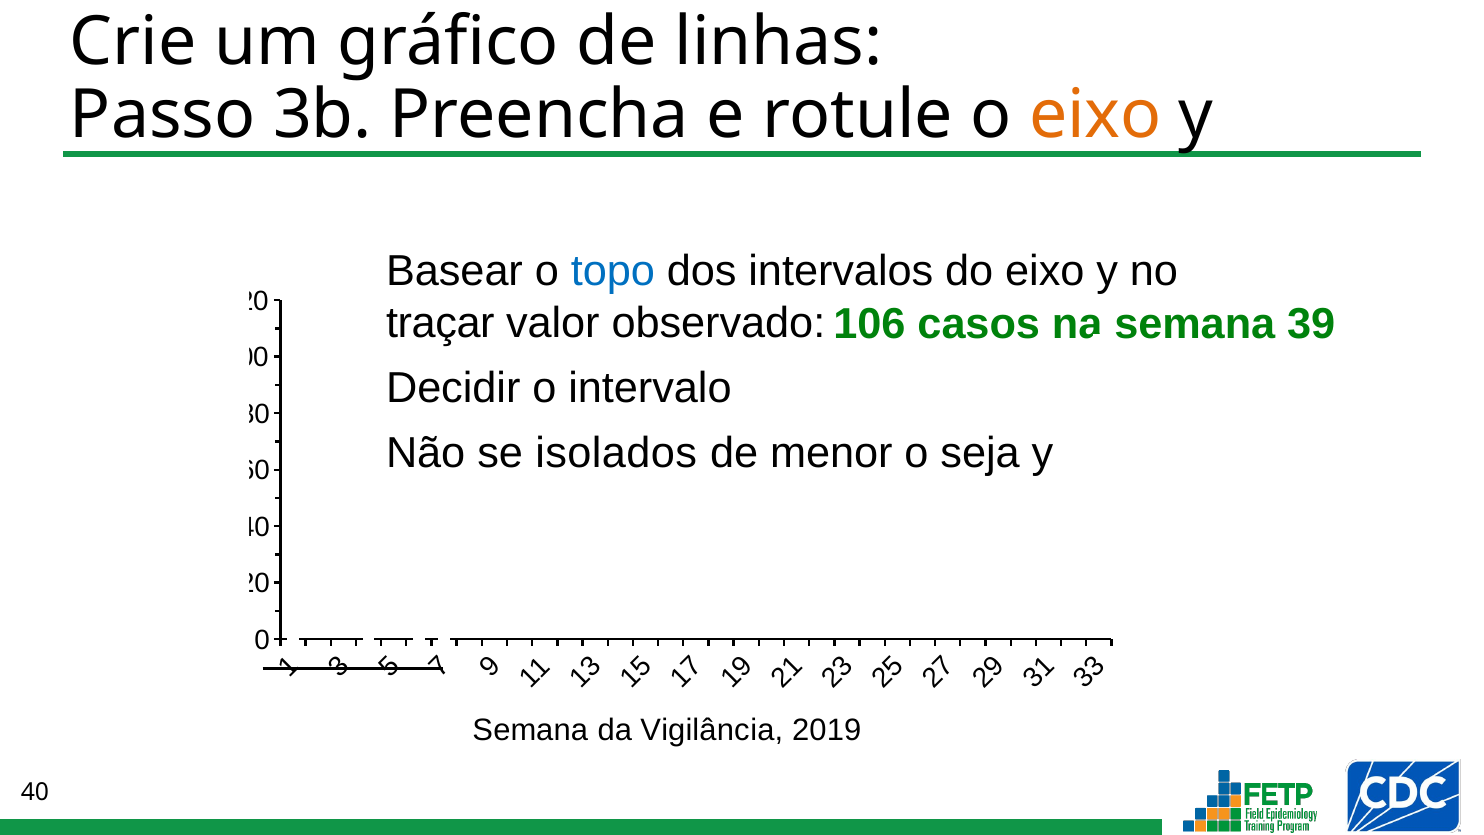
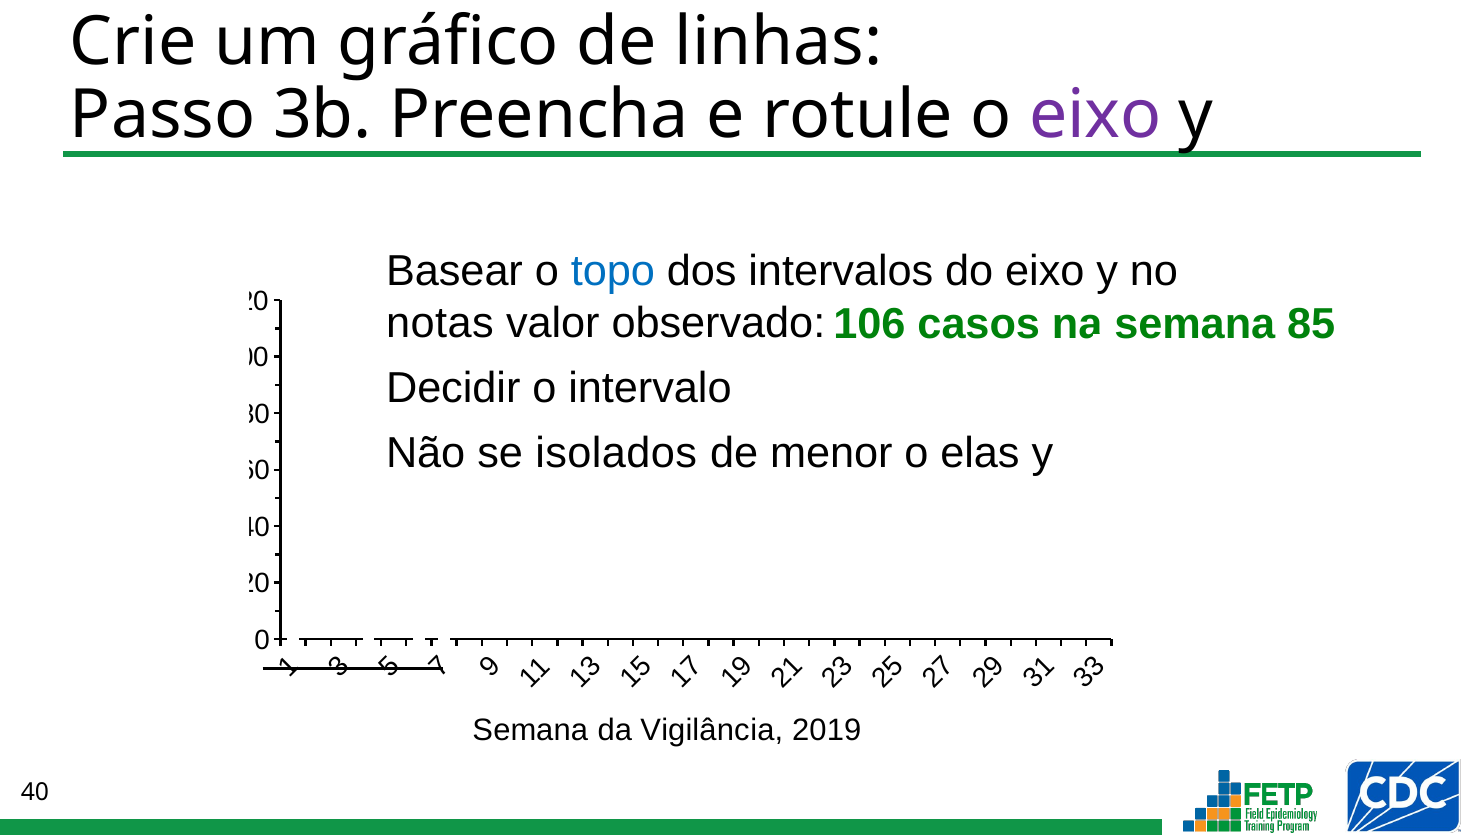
eixo colour: orange -> purple (1095, 115)
traçar: traçar -> notas (440, 323)
39: 39 -> 85 (1311, 324)
seja: seja -> elas (980, 453)
